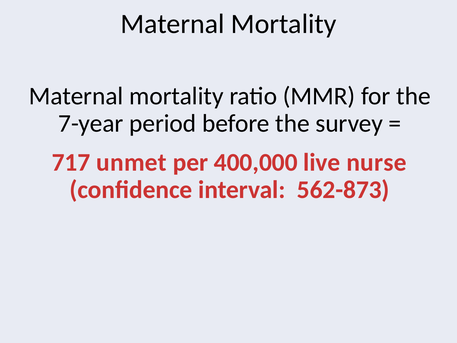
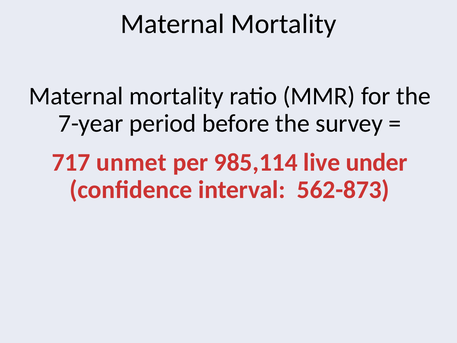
400,000: 400,000 -> 985,114 (256, 162)
nurse: nurse -> under (377, 162)
